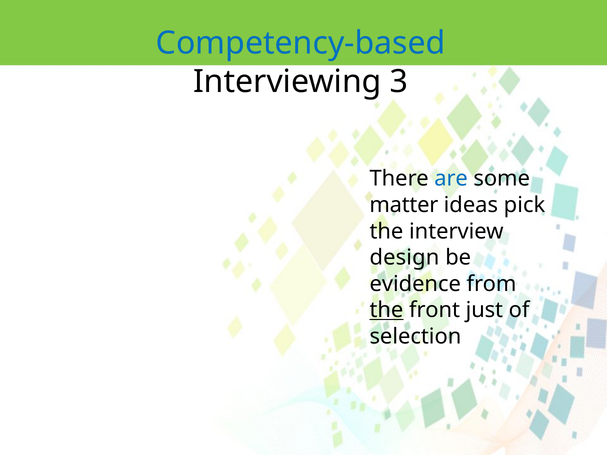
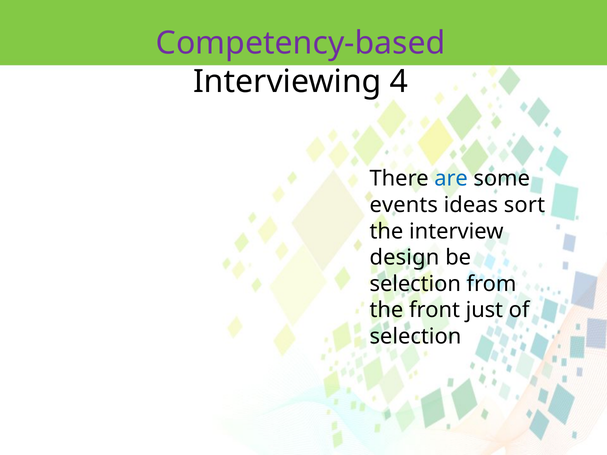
Competency-based colour: blue -> purple (301, 43)
3: 3 -> 4 (399, 82)
matter: matter -> events (404, 205)
pick: pick -> sort (524, 205)
evidence: evidence -> selection (415, 284)
the underline: present -> none (386, 310)
